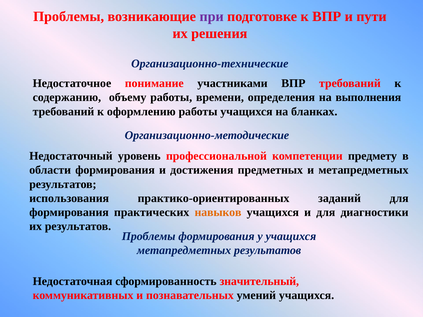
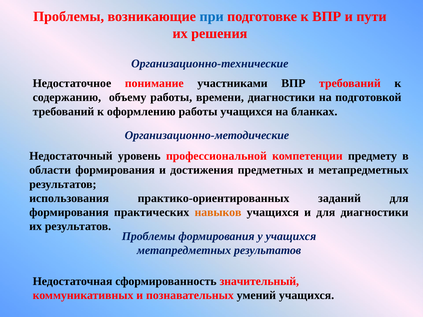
при colour: purple -> blue (212, 17)
времени определения: определения -> диагностики (281, 97)
выполнения: выполнения -> подготовкой (368, 97)
